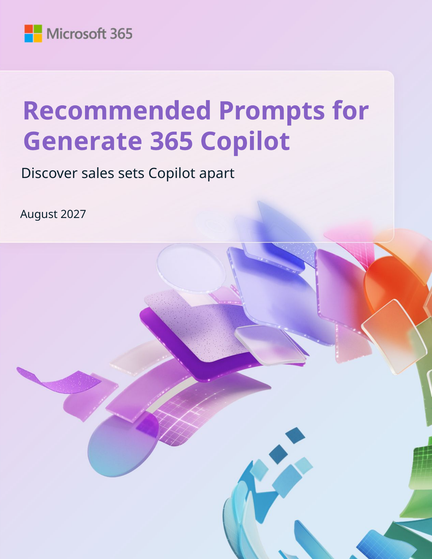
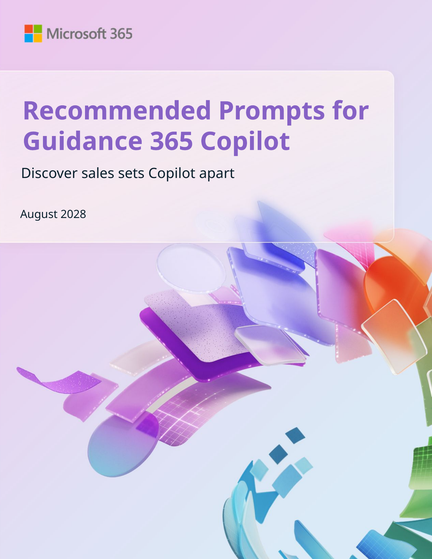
Generate: Generate -> Guidance (83, 142)
2027: 2027 -> 2028 (73, 214)
